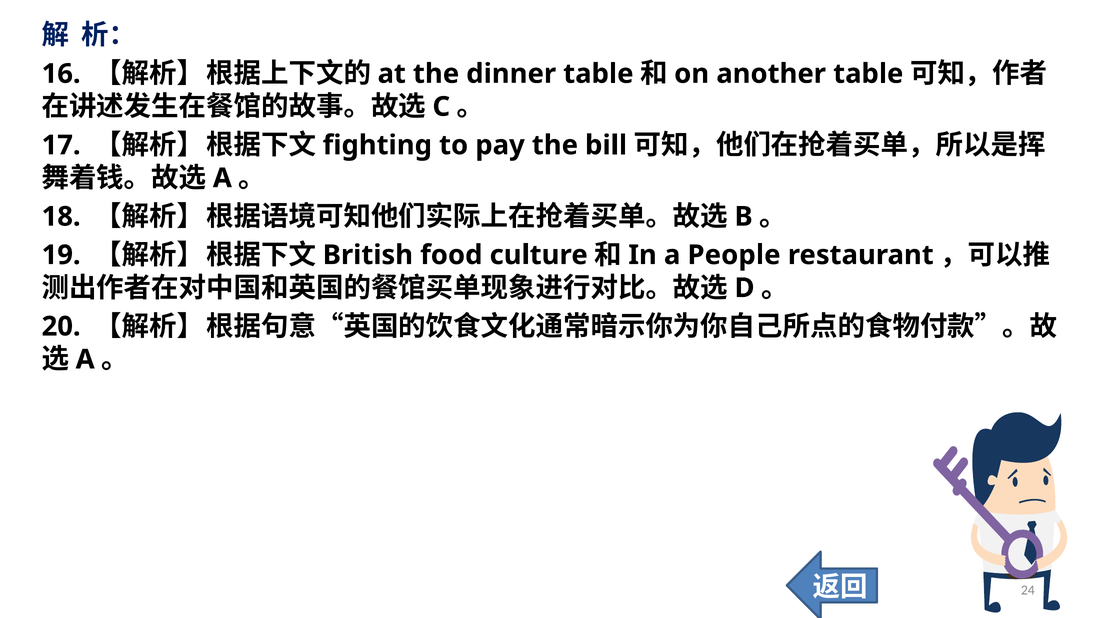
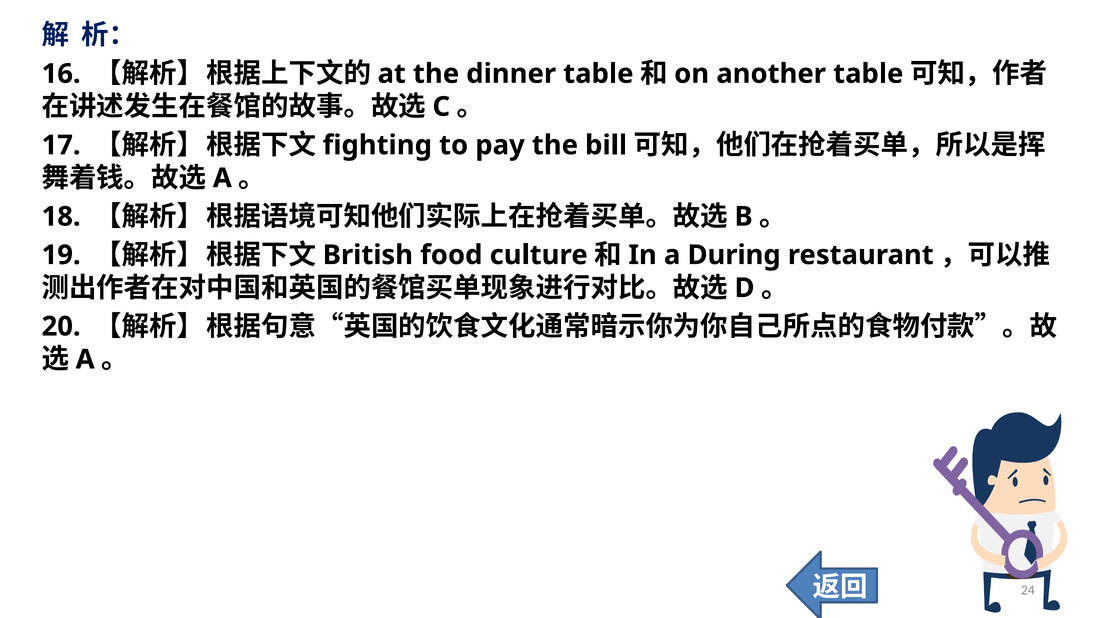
People: People -> During (734, 255)
